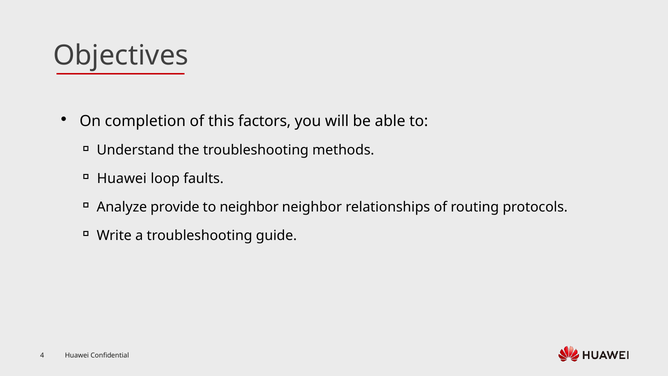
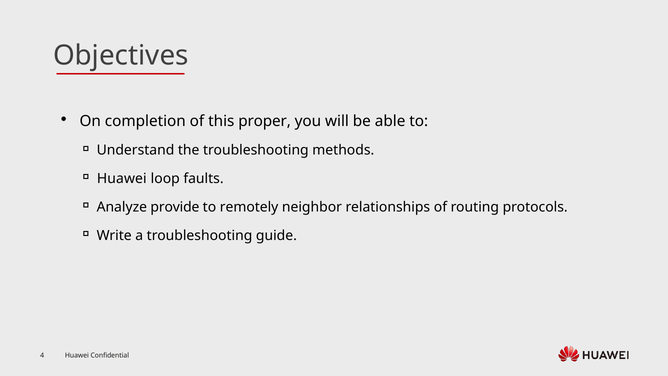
factors: factors -> proper (265, 121)
to neighbor: neighbor -> remotely (249, 207)
